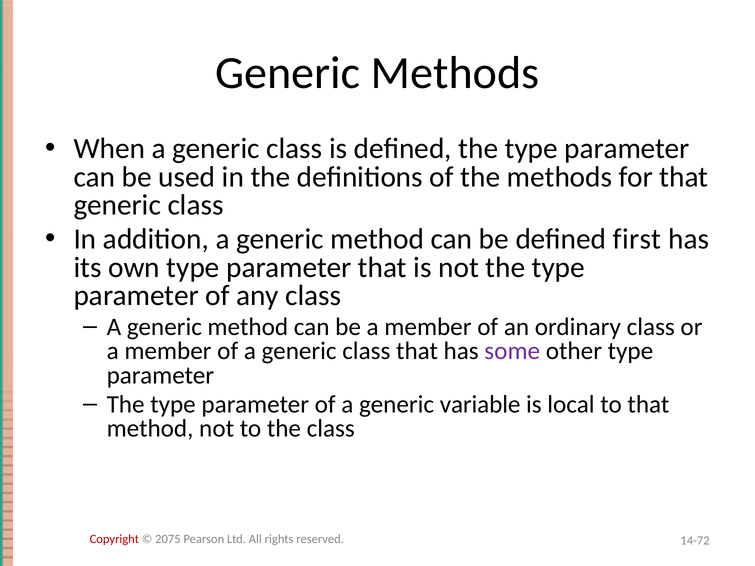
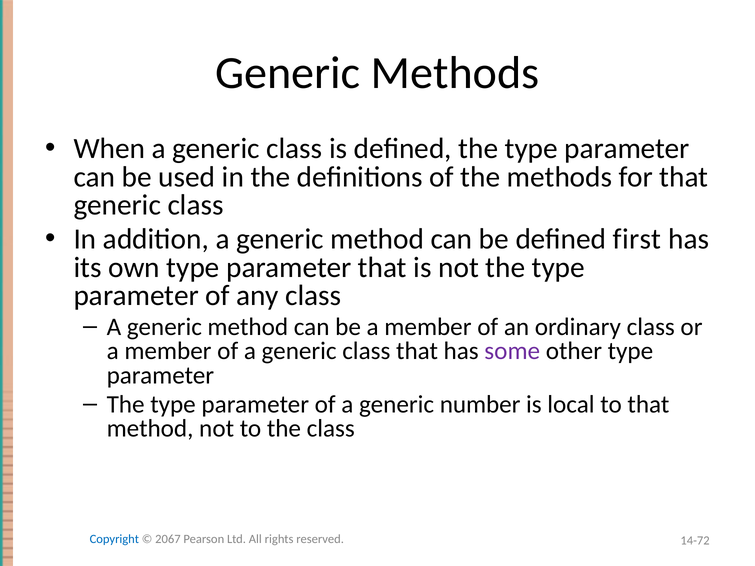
variable: variable -> number (480, 405)
Copyright colour: red -> blue (114, 539)
2075: 2075 -> 2067 (168, 539)
